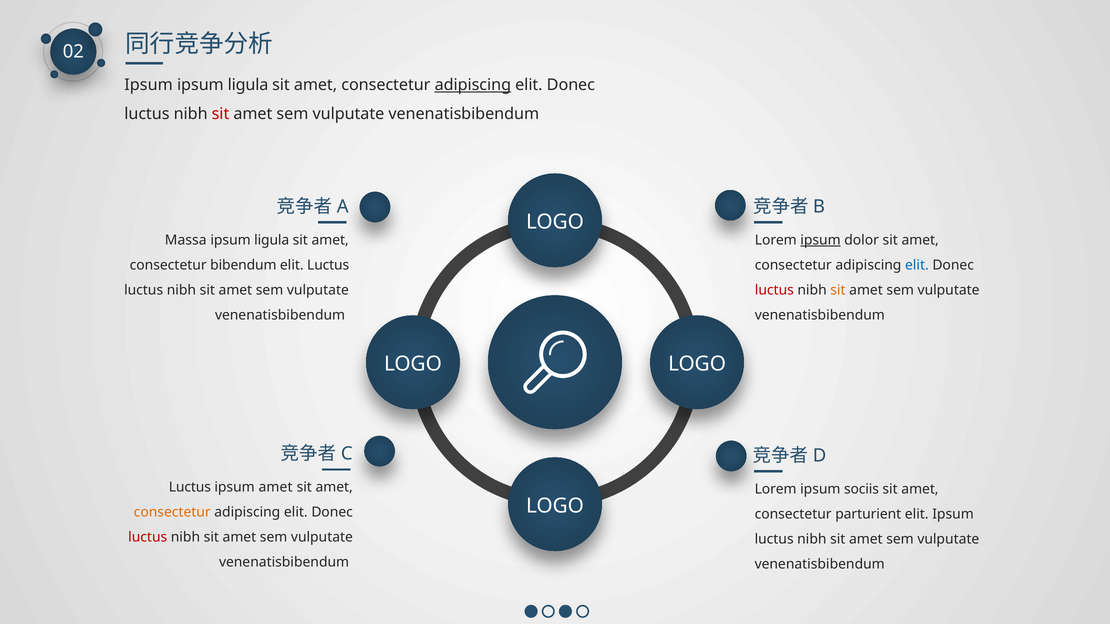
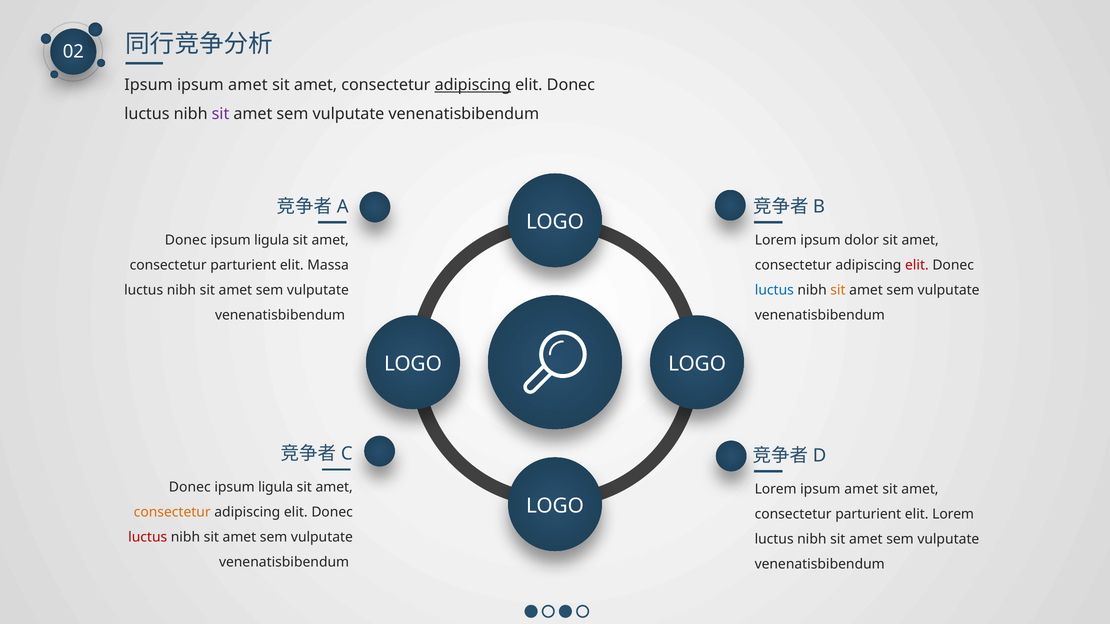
ligula: ligula -> amet (248, 85)
sit colour: red -> purple (221, 114)
Massa: Massa -> Donec (186, 240)
ipsum underline: present -> none (820, 240)
bibendum: bibendum -> parturient (243, 265)
elit Luctus: Luctus -> Massa (328, 265)
elit colour: blue -> red (917, 265)
luctus colour: red -> blue (774, 290)
Luctus: Luctus -> Donec (190, 488)
amet: amet -> ligula (276, 488)
sociis: sociis -> amet (861, 489)
elit Ipsum: Ipsum -> Lorem (953, 514)
